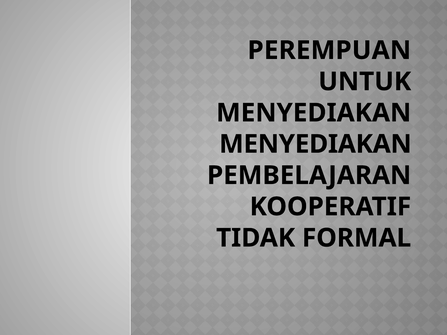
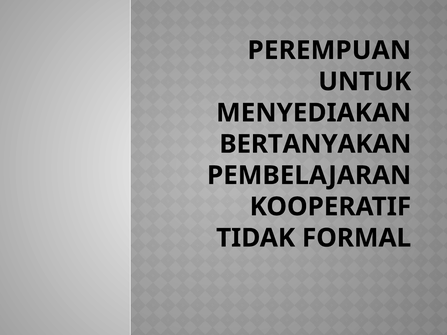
MENYEDIAKAN: MENYEDIAKAN -> BERTANYAKAN (315, 144)
